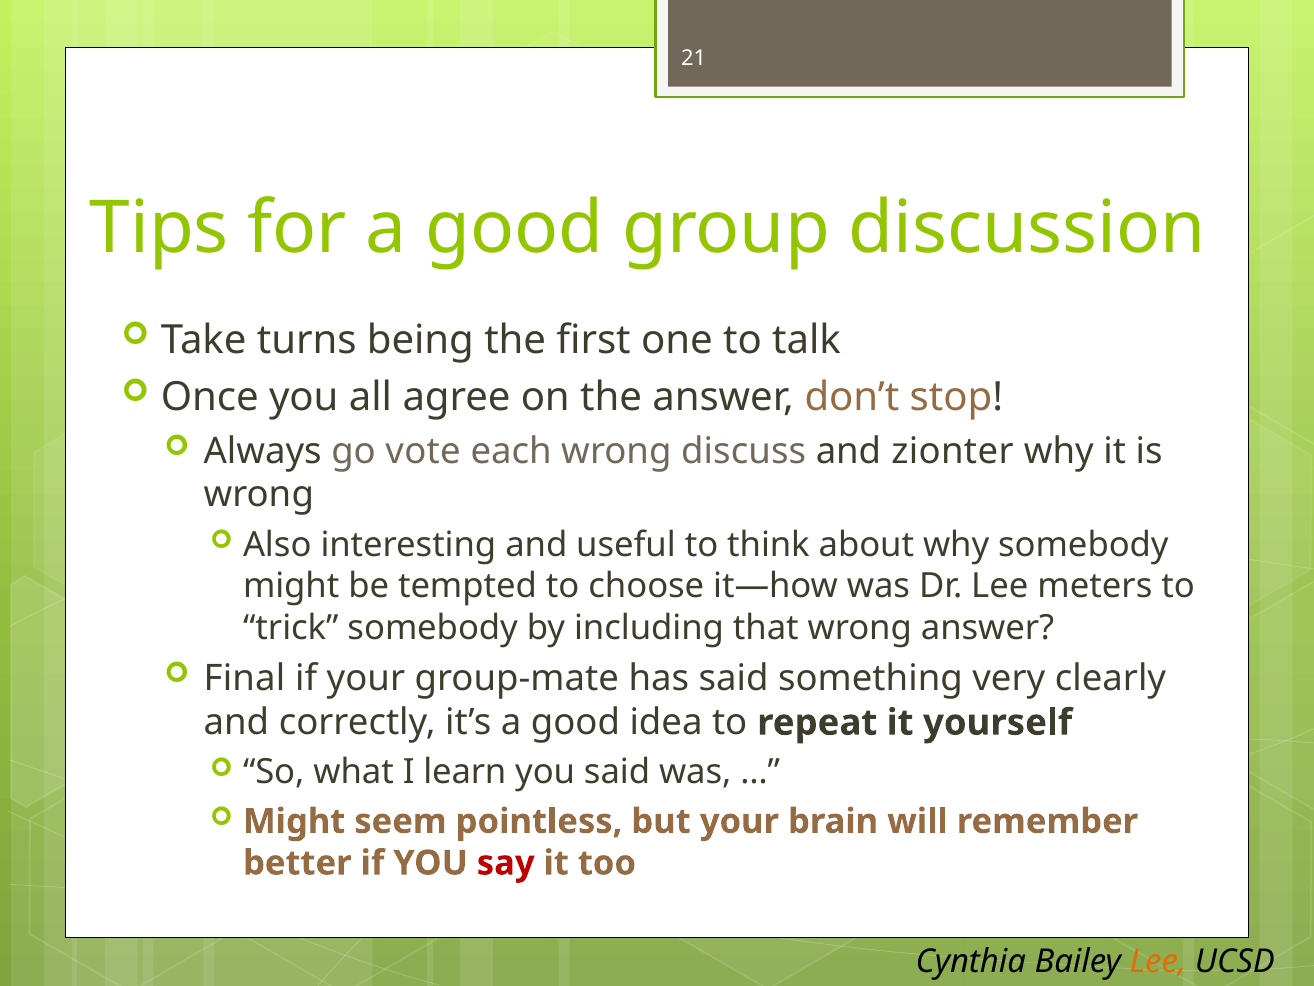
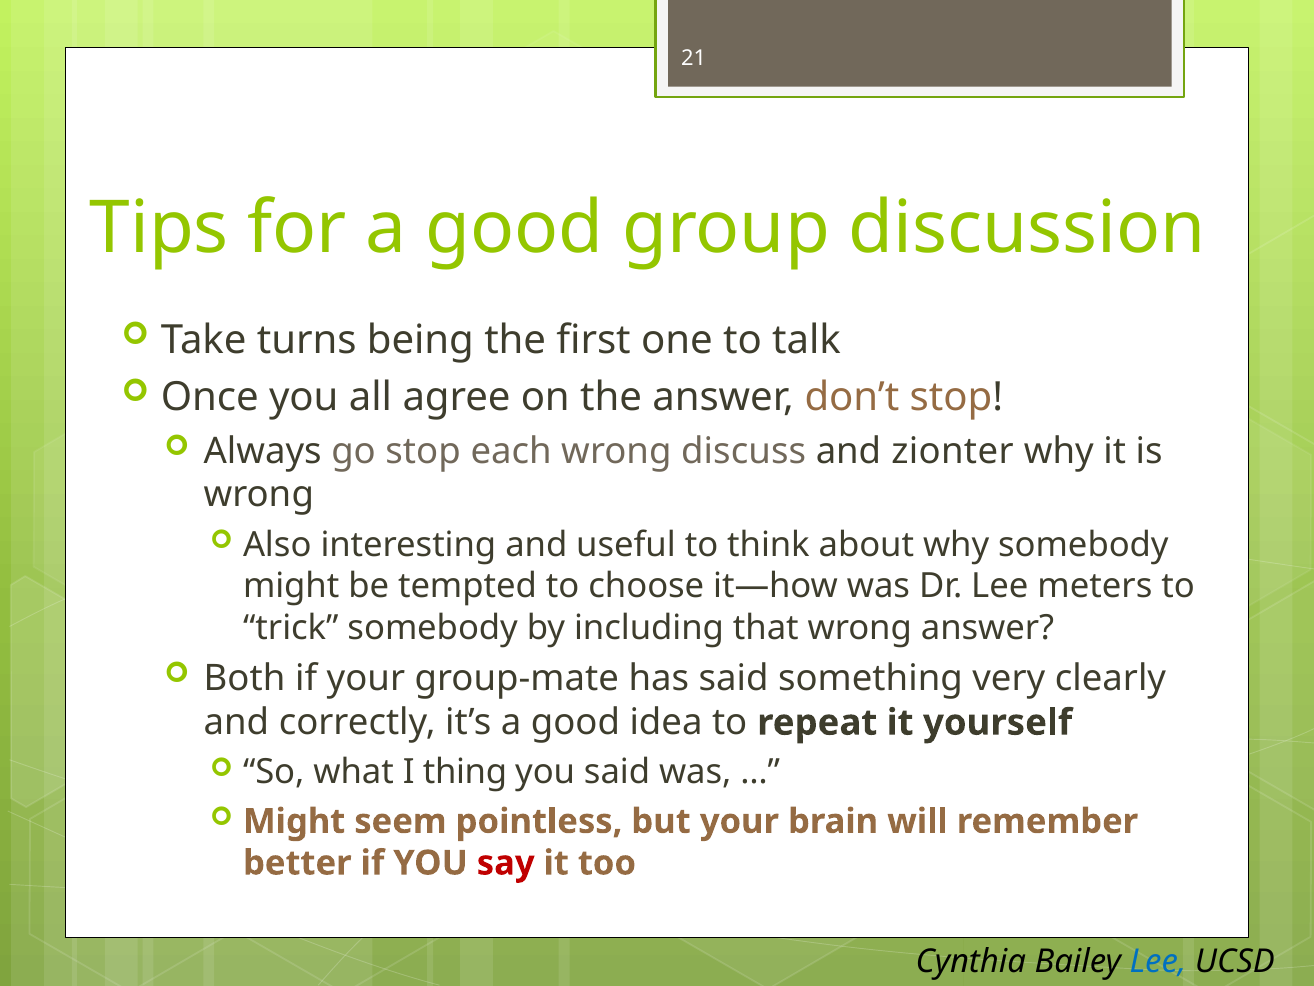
go vote: vote -> stop (423, 451)
Final: Final -> Both (245, 678)
learn: learn -> thing (465, 772)
Lee colour: orange -> blue (1158, 961)
